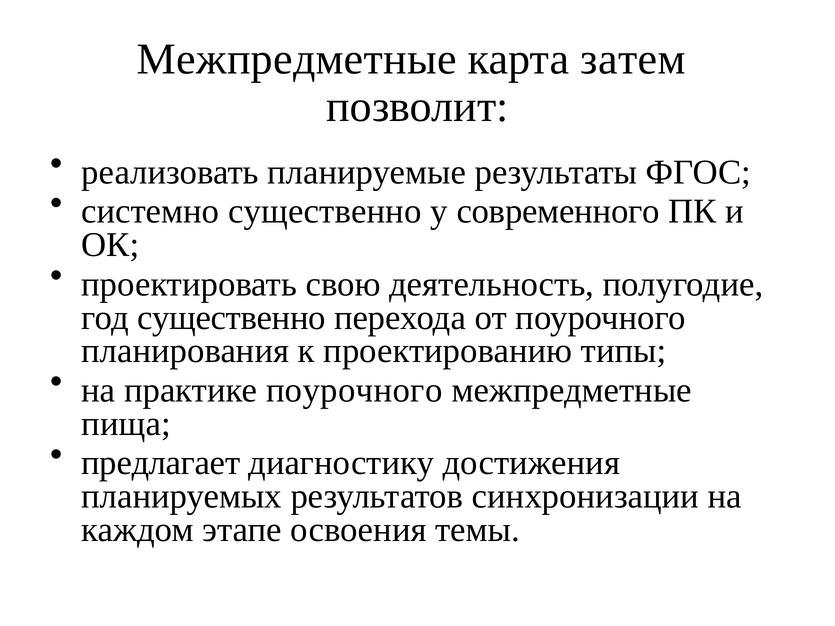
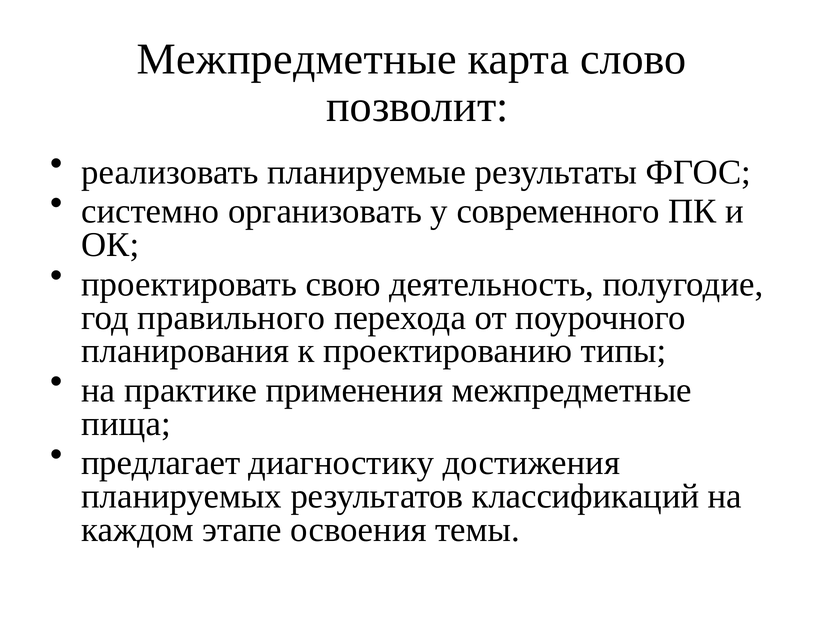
затем: затем -> слово (633, 59)
системно существенно: существенно -> организовать (325, 212)
год существенно: существенно -> правильного (231, 318)
практике поурочного: поурочного -> применения (354, 390)
синхронизации: синхронизации -> классификаций (586, 496)
